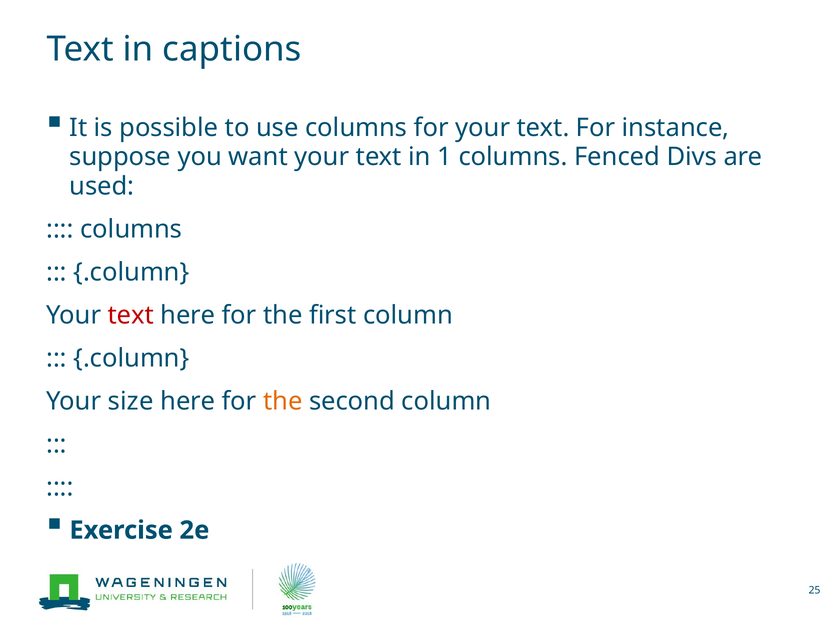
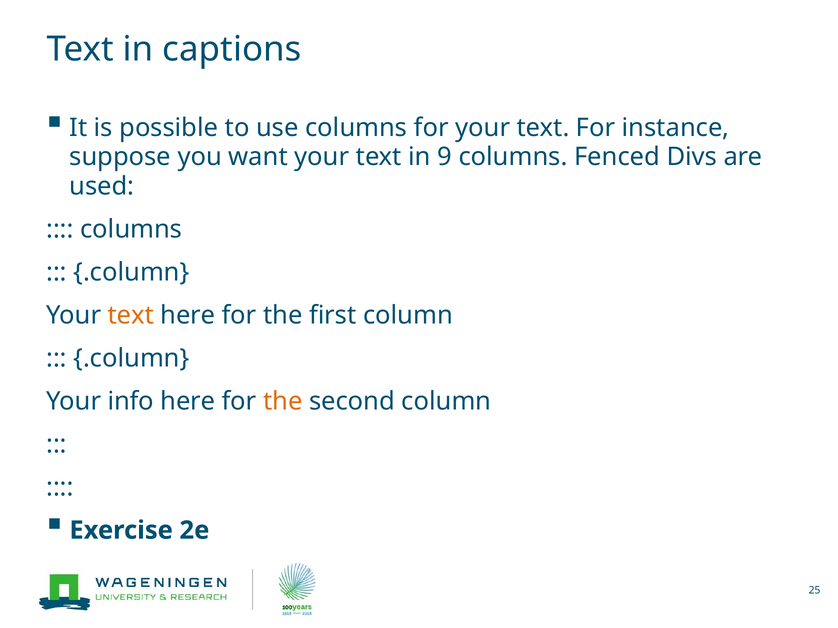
1: 1 -> 9 (445, 157)
text colour: red -> orange (131, 315)
size: size -> info (131, 402)
